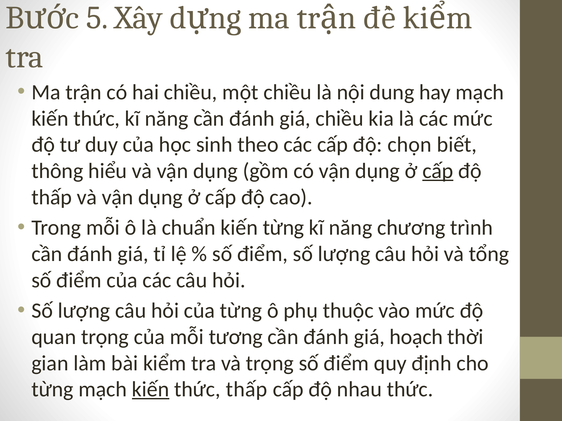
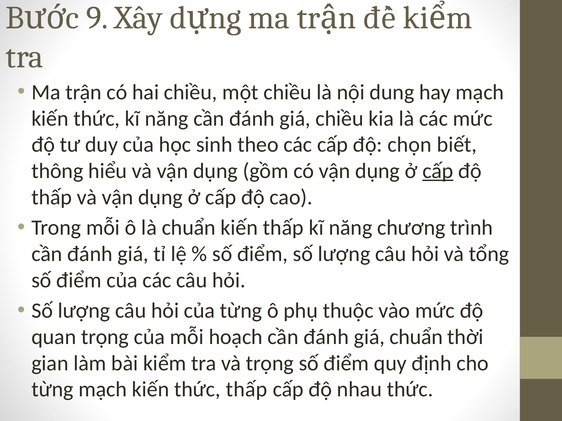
5: 5 -> 9 (97, 18)
kiến từng: từng -> thấp (283, 228)
tương: tương -> hoạch (236, 337)
giá hoạch: hoạch -> chuẩn (416, 337)
kiến underline: present -> none (151, 390)
